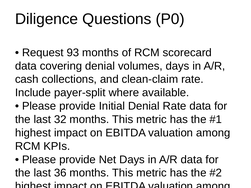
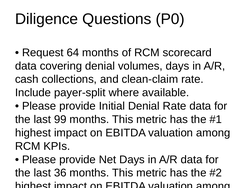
93: 93 -> 64 (73, 53)
32: 32 -> 99 (60, 120)
